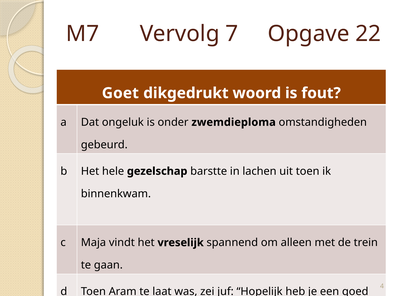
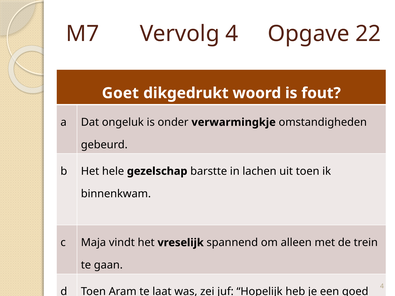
Vervolg 7: 7 -> 4 (232, 34)
zwemdieploma: zwemdieploma -> verwarmingkje (234, 122)
